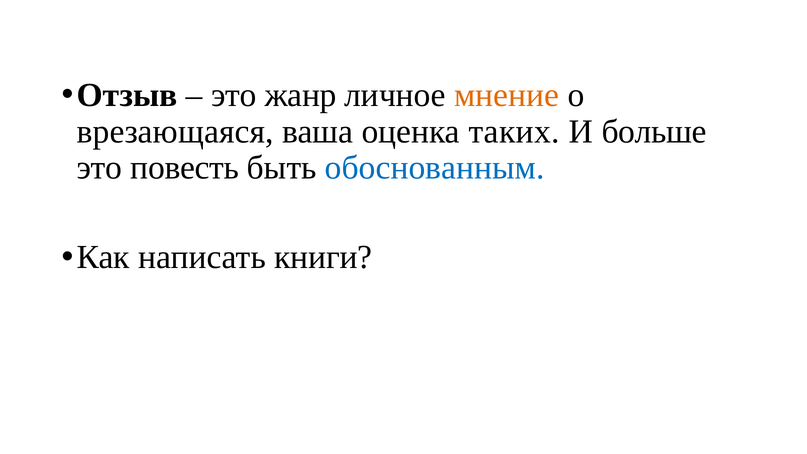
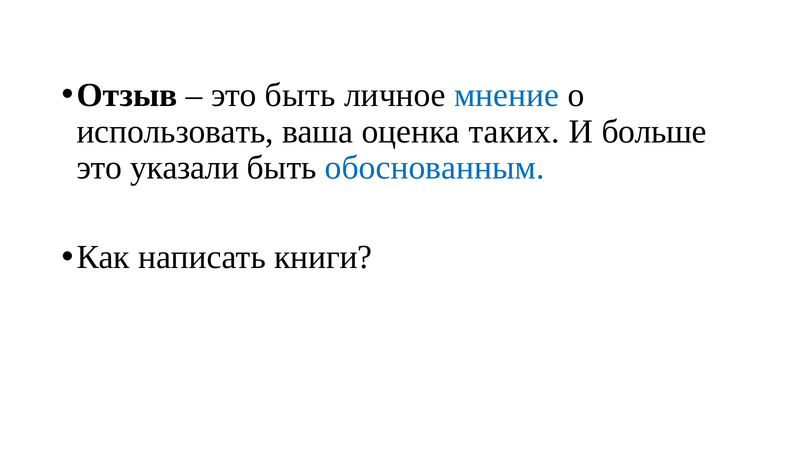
это жанр: жанр -> быть (300, 95)
мнение colour: orange -> blue (507, 95)
врезающаяся: врезающаяся -> использовать (175, 131)
повесть: повесть -> указали (185, 168)
